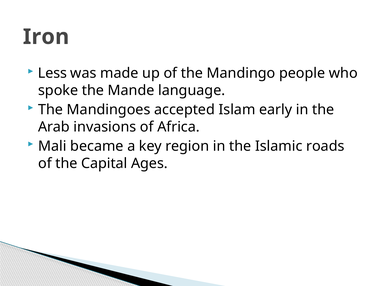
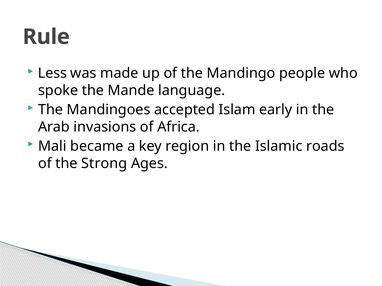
Iron: Iron -> Rule (46, 37)
Capital: Capital -> Strong (104, 164)
